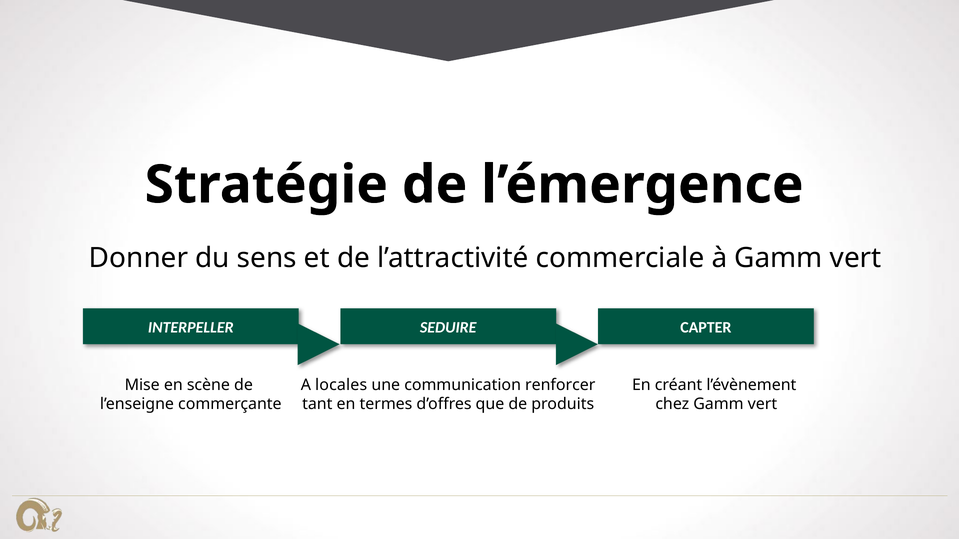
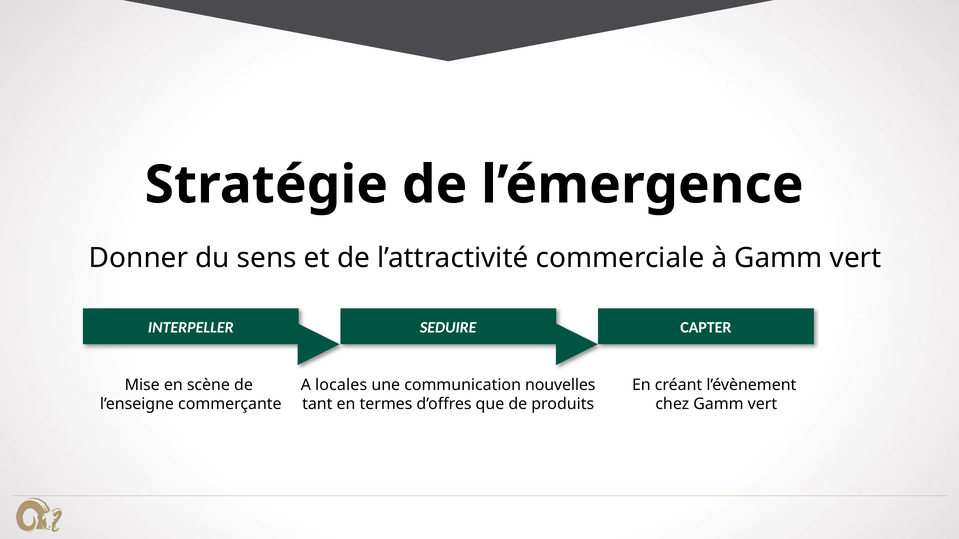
renforcer: renforcer -> nouvelles (560, 385)
